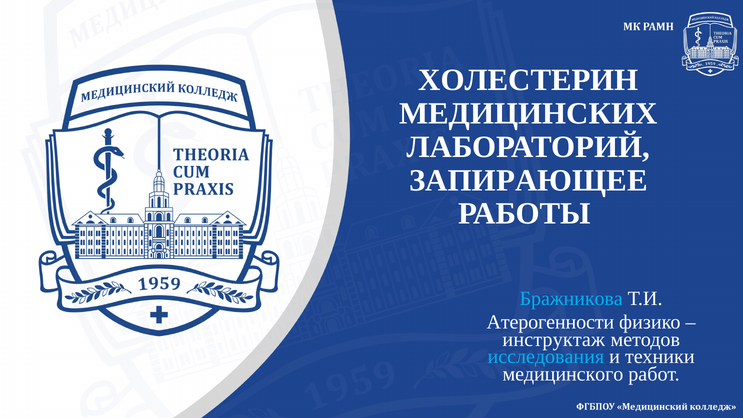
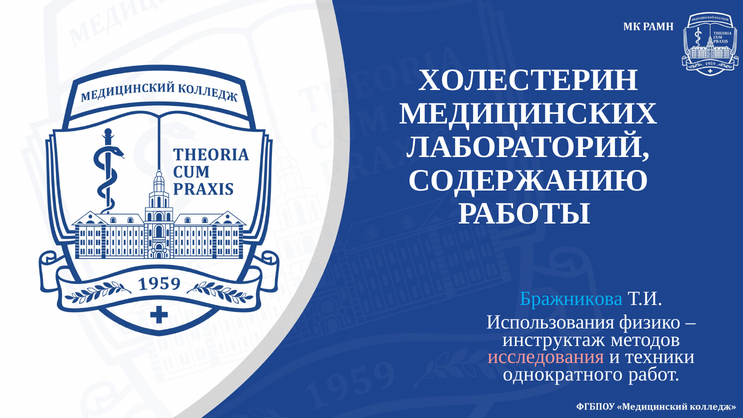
ЗАПИРАЮЩЕЕ: ЗАПИРАЮЩЕЕ -> СОДЕРЖАНИЮ (529, 180)
Атерогенности: Атерогенности -> Использования (550, 322)
исследования colour: light blue -> pink (546, 357)
медицинского: медицинского -> однократного (563, 374)
